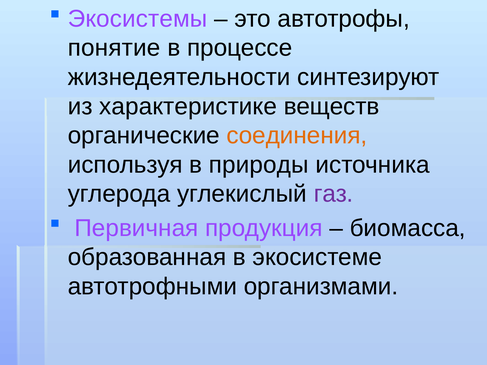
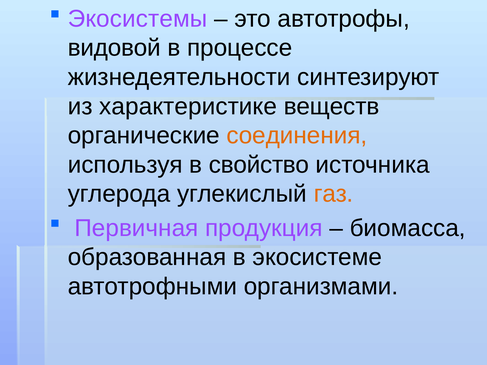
понятие: понятие -> видовой (114, 48)
природы: природы -> свойство (259, 165)
газ colour: purple -> orange (334, 194)
